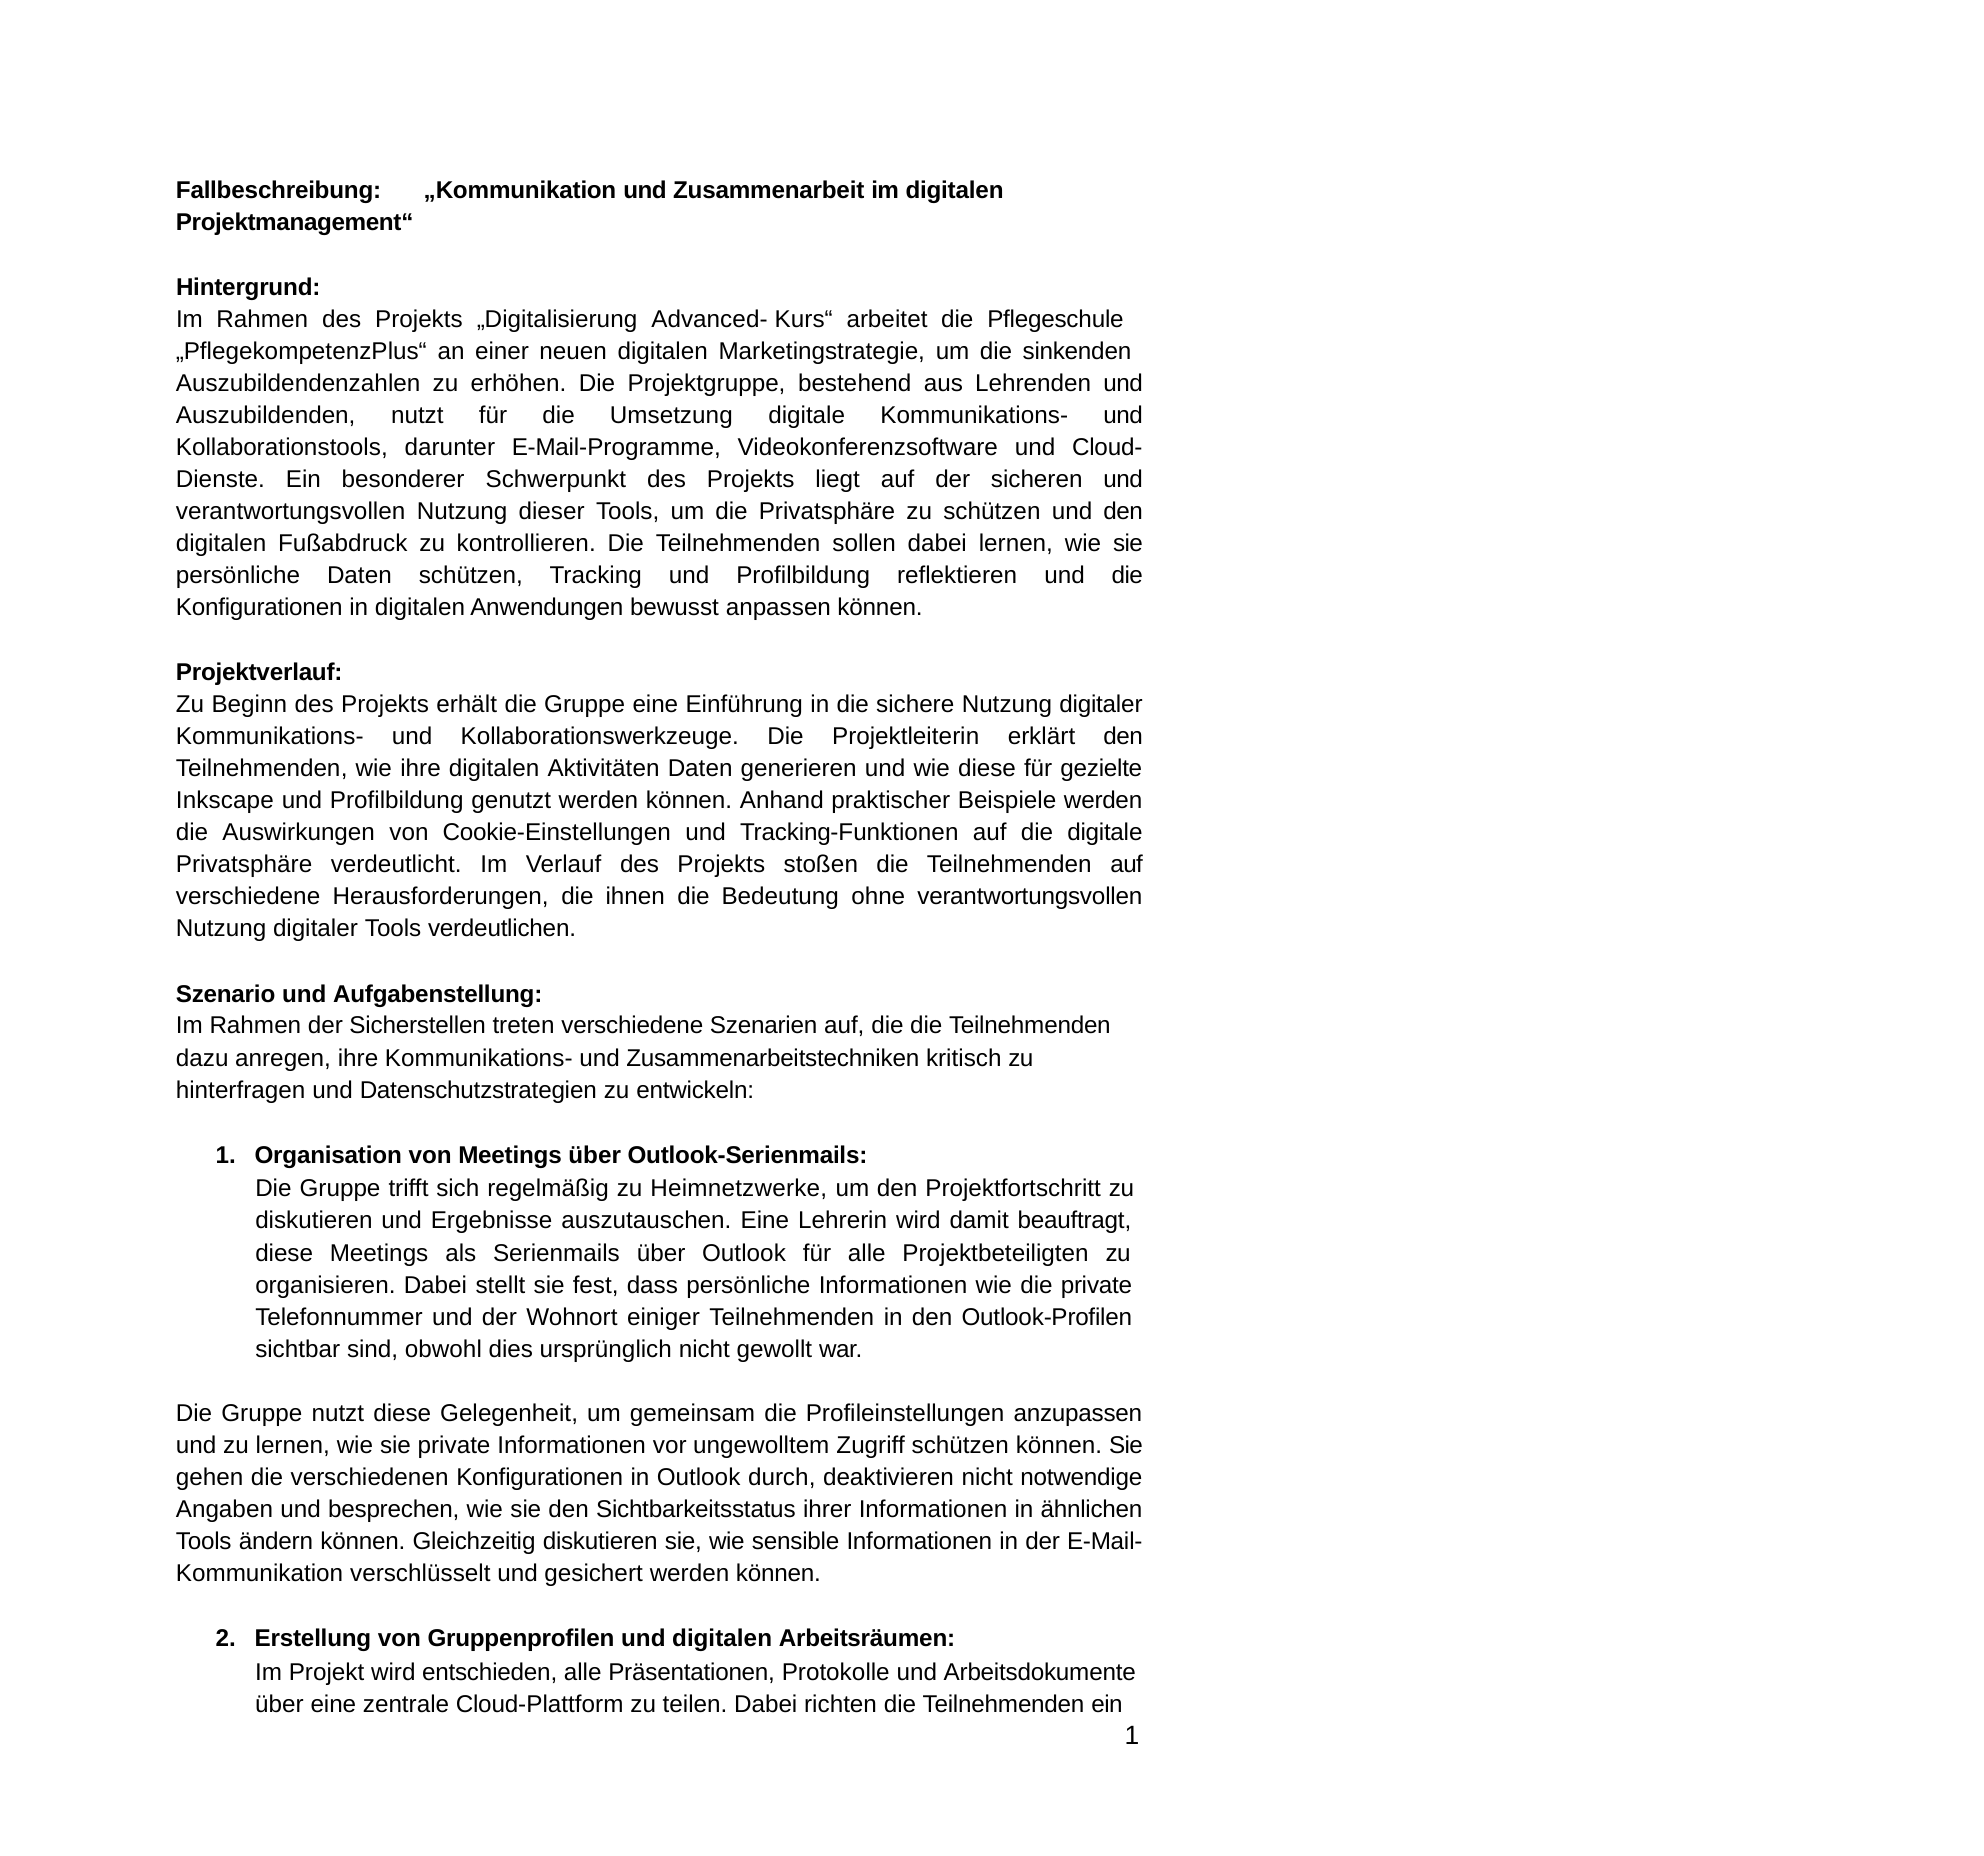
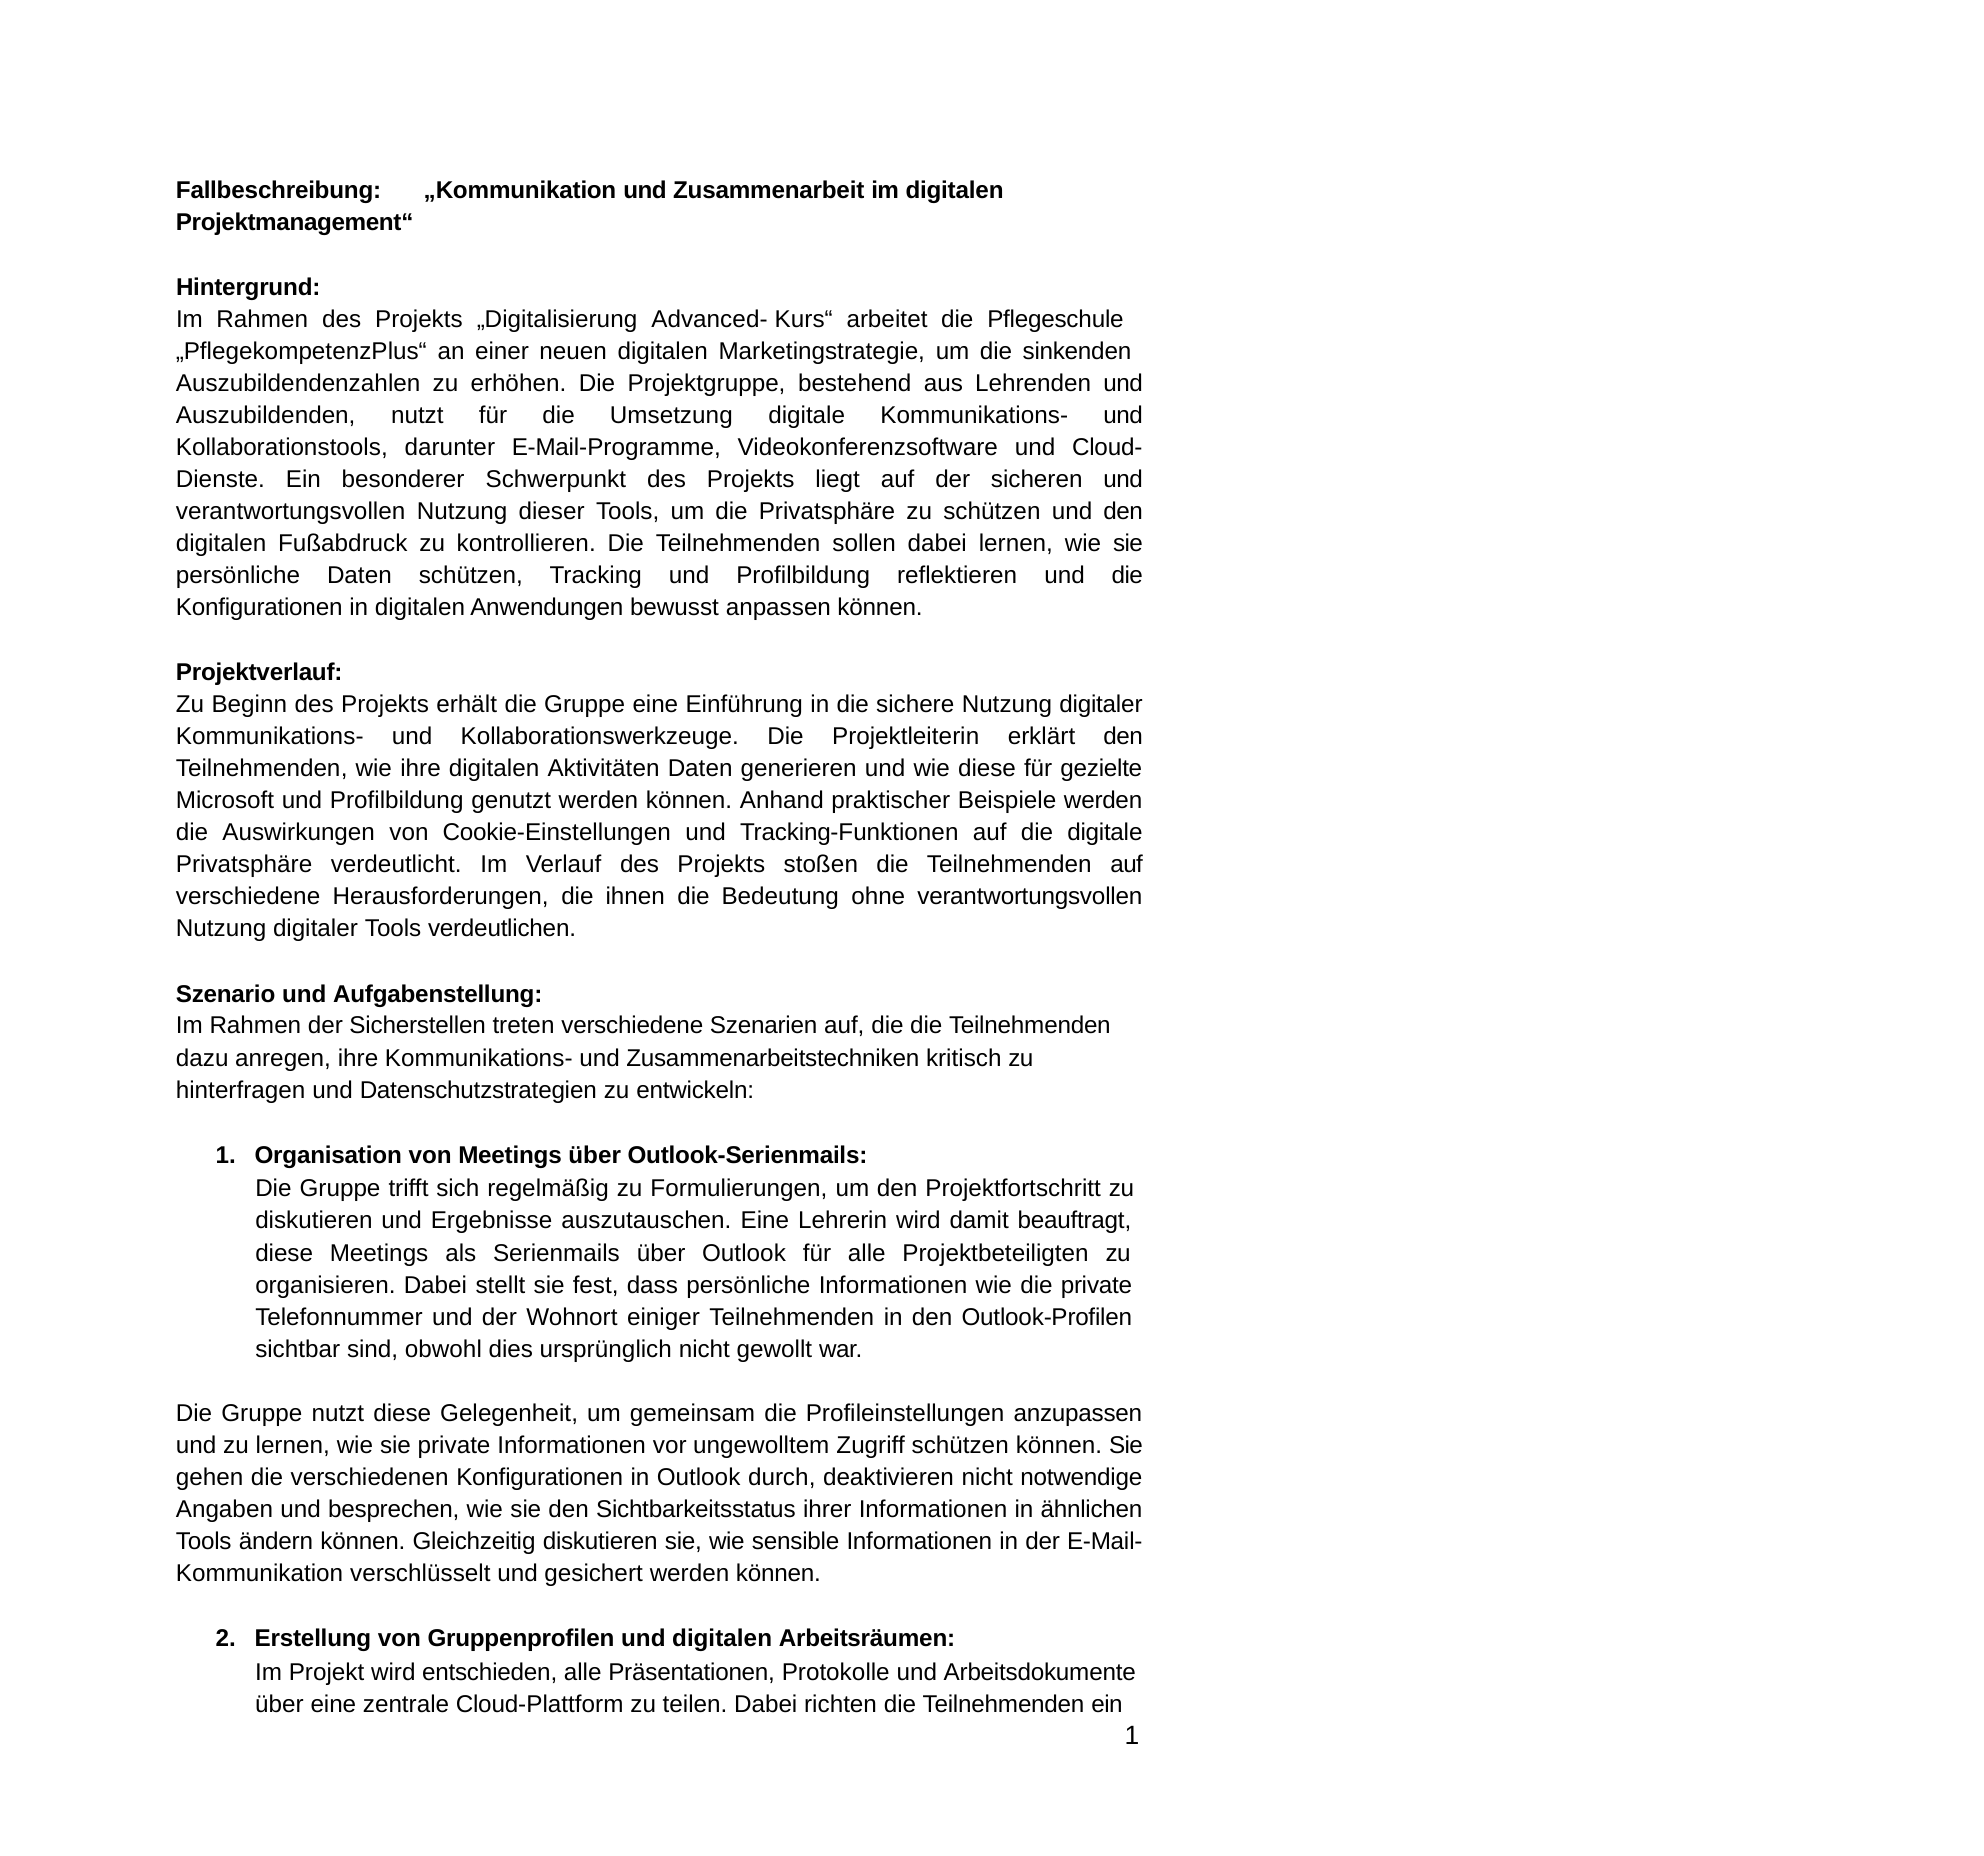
Inkscape: Inkscape -> Microsoft (225, 801)
Heimnetzwerke: Heimnetzwerke -> Formulierungen (739, 1189)
